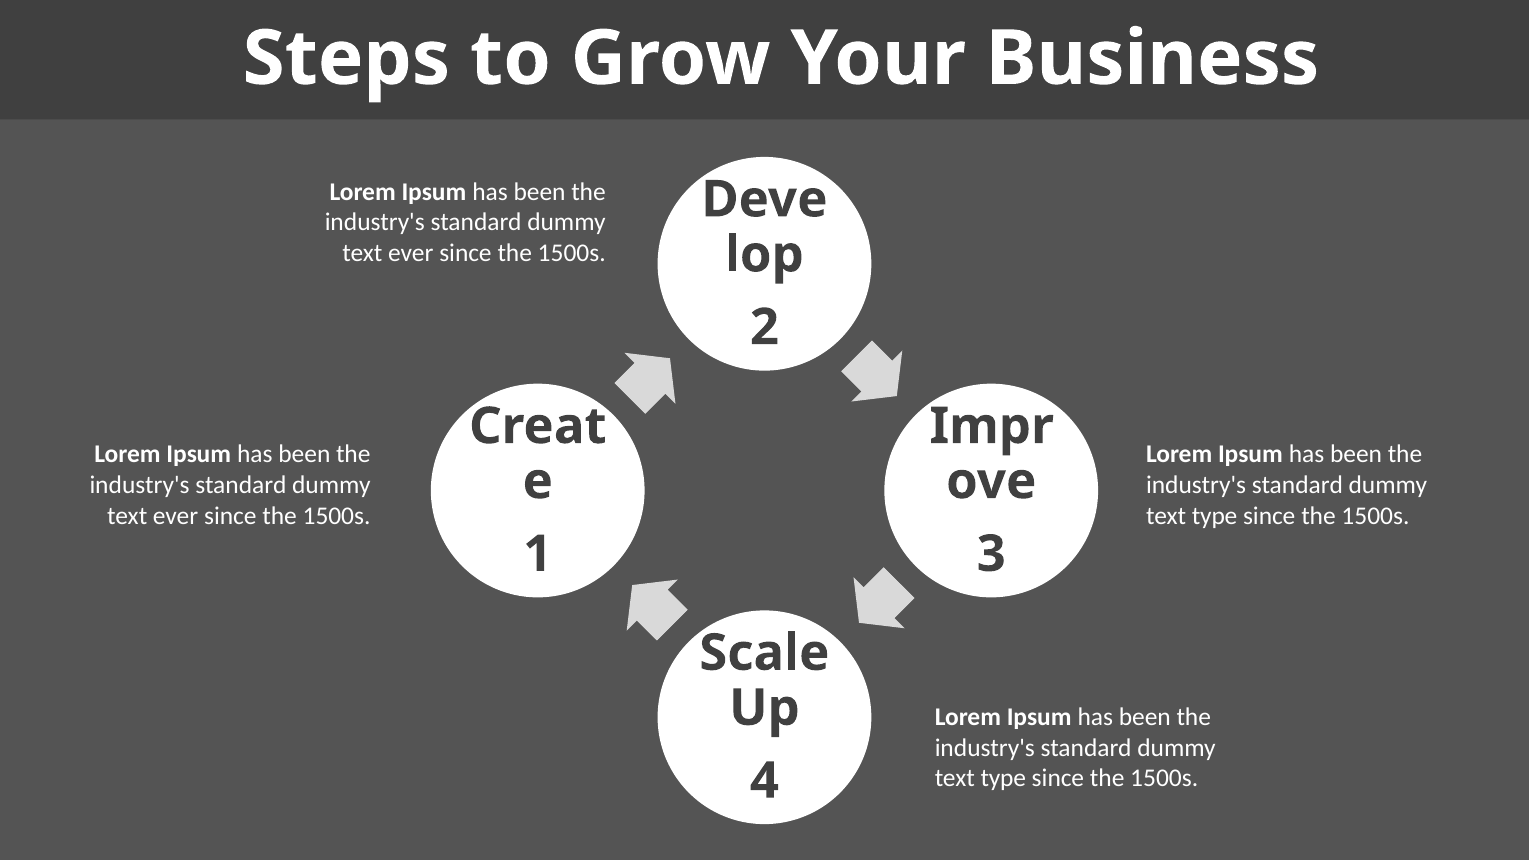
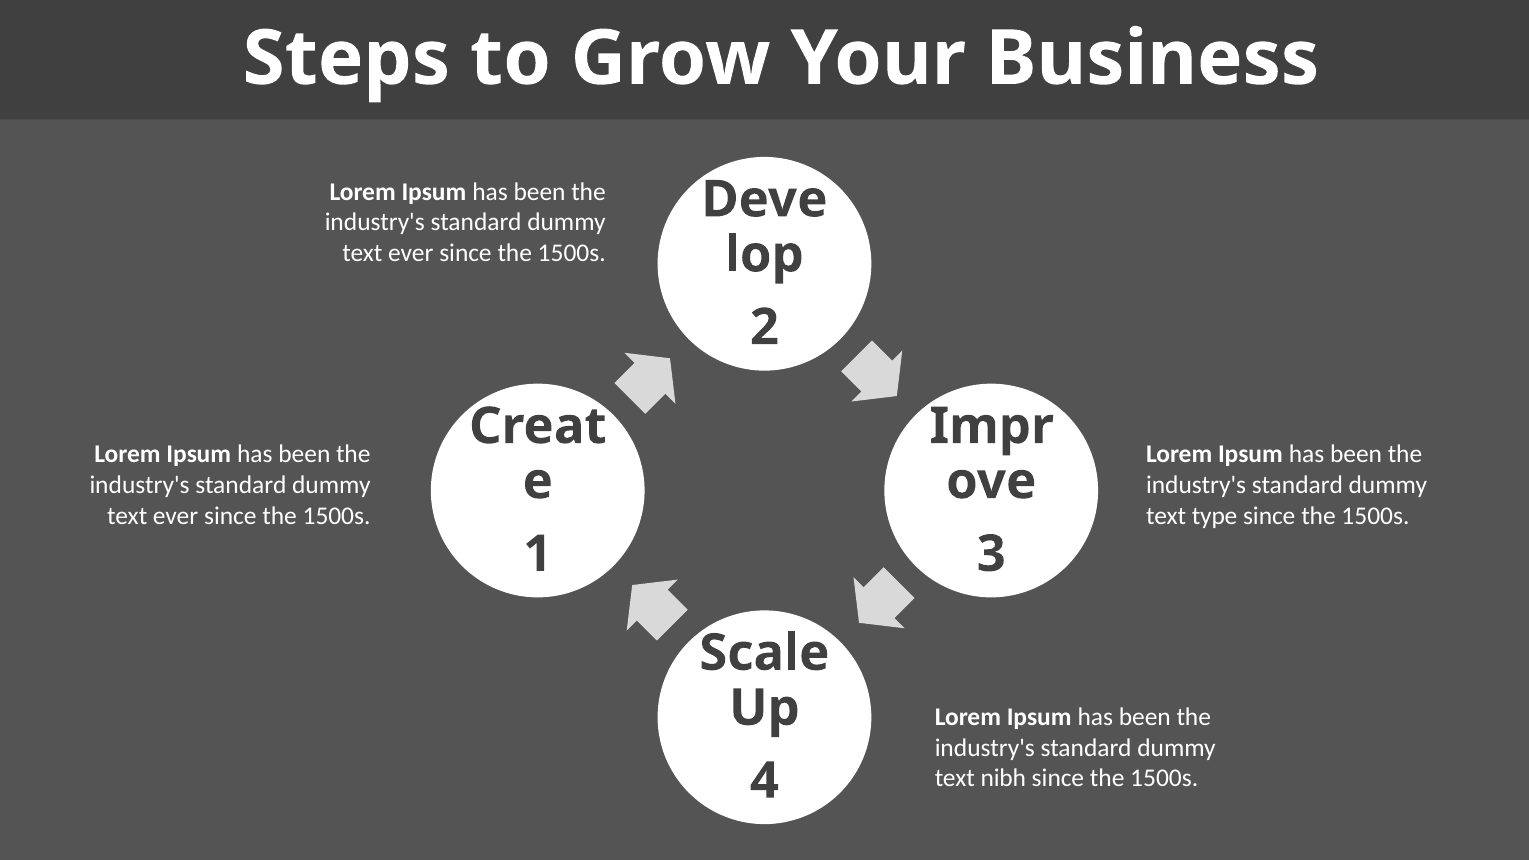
type: type -> nibh (1003, 778)
